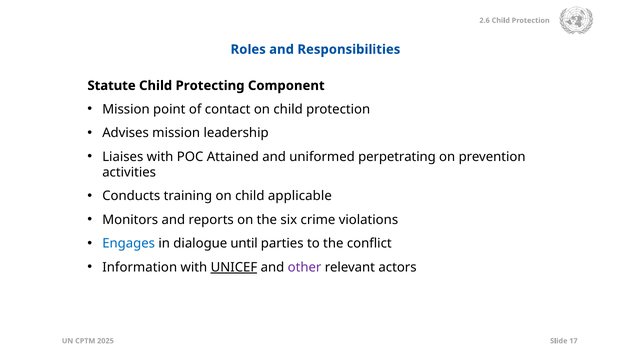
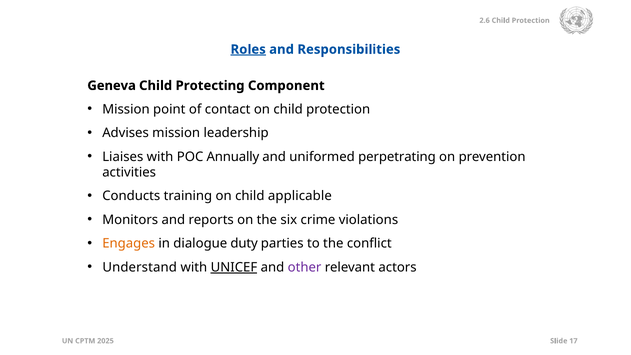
Roles underline: none -> present (248, 49)
Statute: Statute -> Geneva (112, 86)
Attained: Attained -> Annually (233, 157)
Engages colour: blue -> orange (129, 243)
until: until -> duty (244, 243)
Information: Information -> Understand (140, 267)
